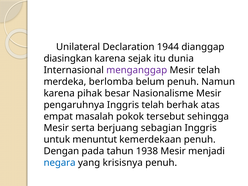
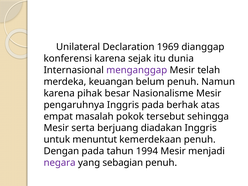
1944: 1944 -> 1969 (168, 47)
diasingkan: diasingkan -> konferensi (68, 59)
berlomba: berlomba -> keuangan (111, 82)
Inggris telah: telah -> pada (153, 105)
sebagian: sebagian -> diadakan (161, 128)
1938: 1938 -> 1994 (147, 151)
negara colour: blue -> purple (60, 163)
krisisnya: krisisnya -> sebagian (123, 163)
